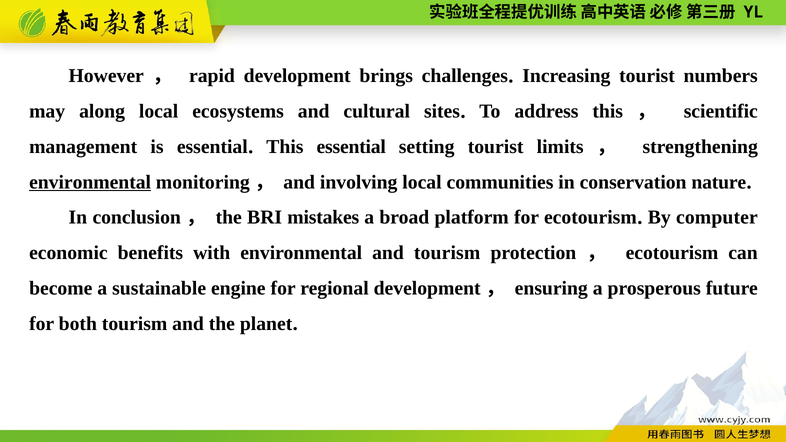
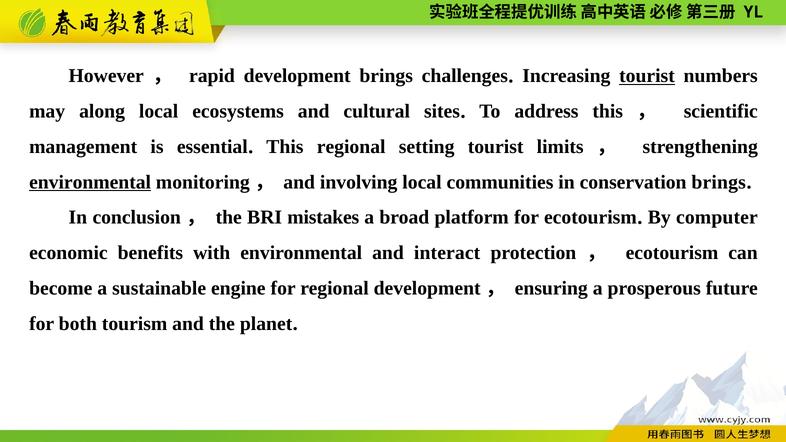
tourist underline: none -> present (647, 76)
This essential: essential -> regional (351, 147)
conservation nature: nature -> brings (719, 182)
and tourism: tourism -> interact (447, 253)
